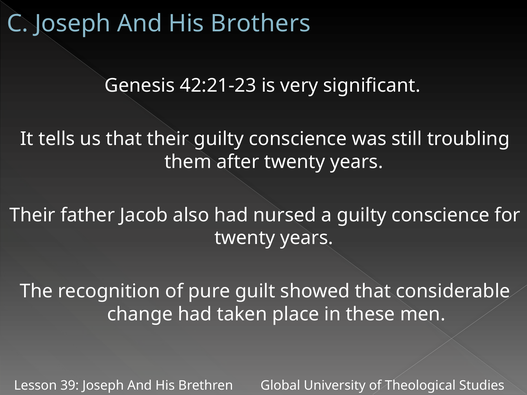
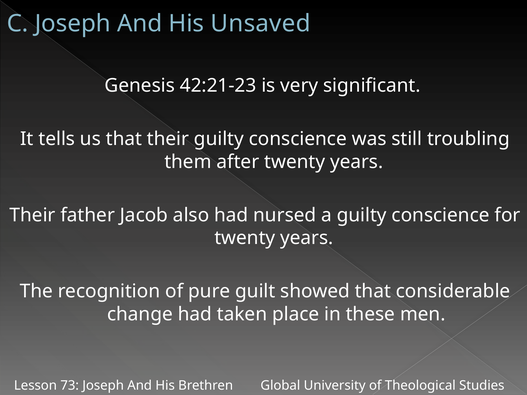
Brothers: Brothers -> Unsaved (261, 24)
39: 39 -> 73 (70, 386)
